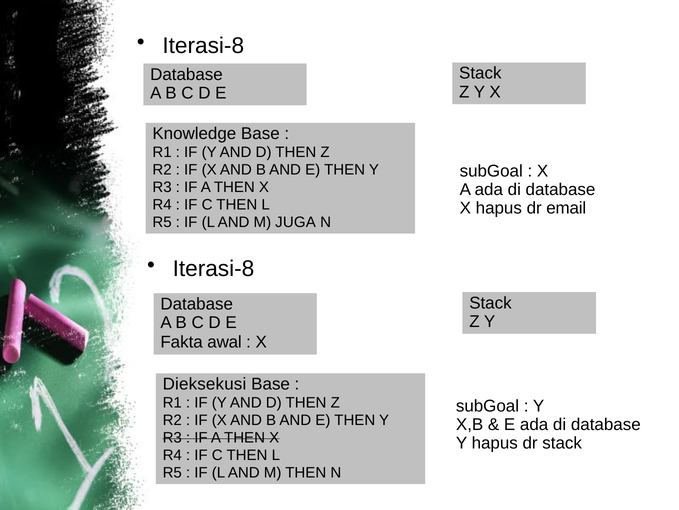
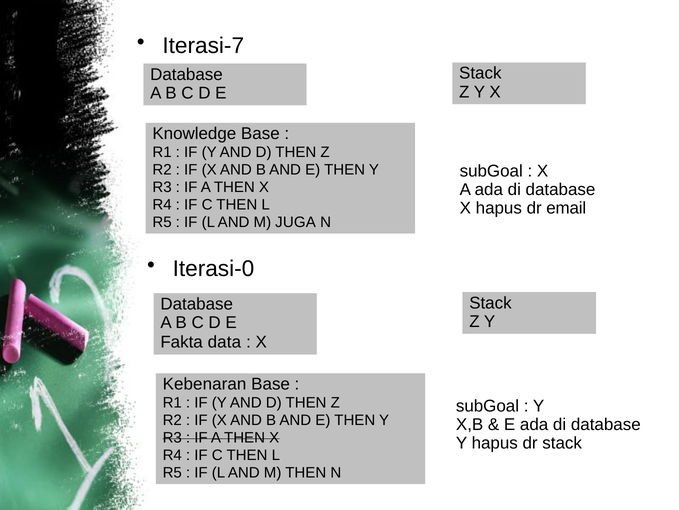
Iterasi-8: Iterasi-8 -> Iterasi-7 (203, 46)
Iterasi-8: Iterasi-8 -> Iterasi-0 (213, 269)
awal: awal -> data (224, 342)
Dieksekusi: Dieksekusi -> Kebenaran (205, 384)
